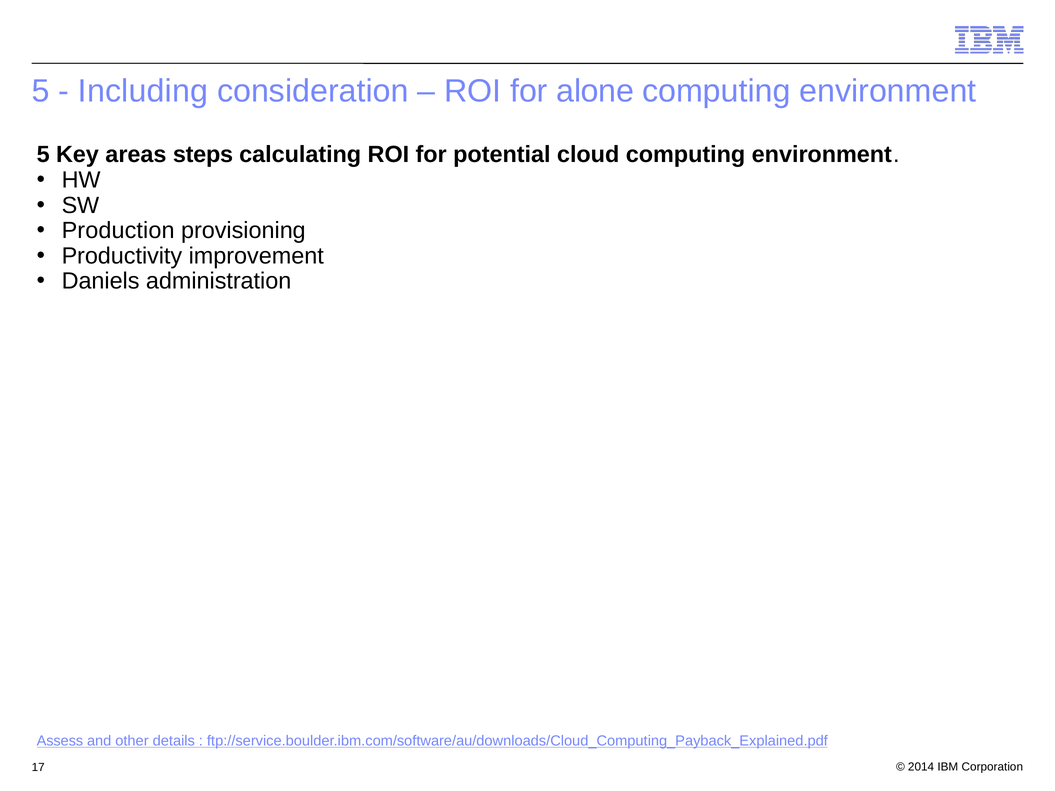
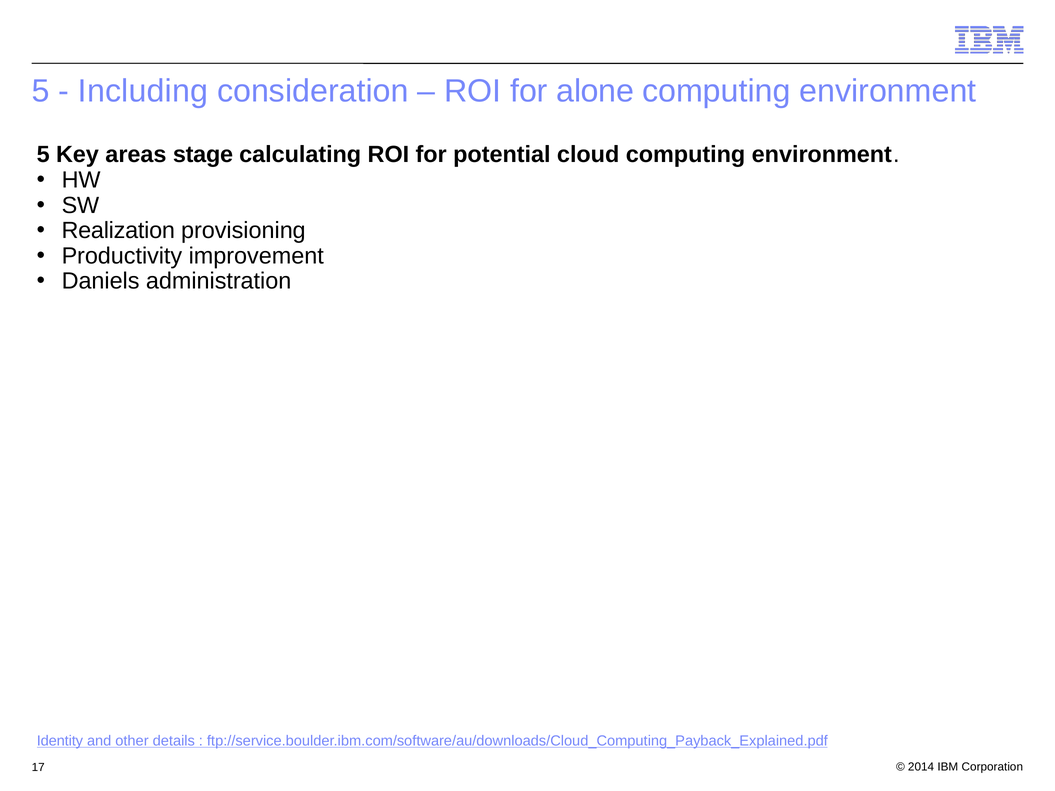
steps: steps -> stage (203, 155)
Production: Production -> Realization (118, 231)
Assess: Assess -> Identity (60, 741)
